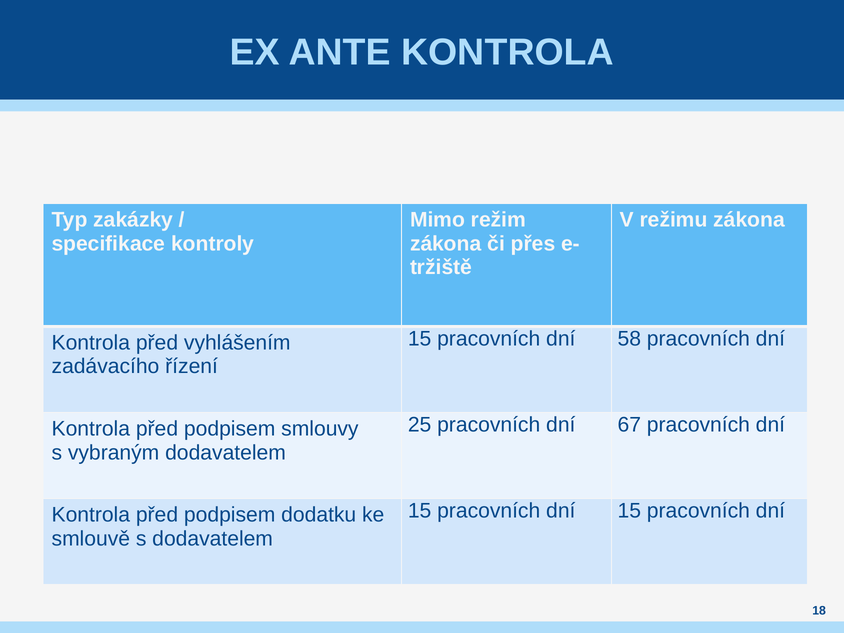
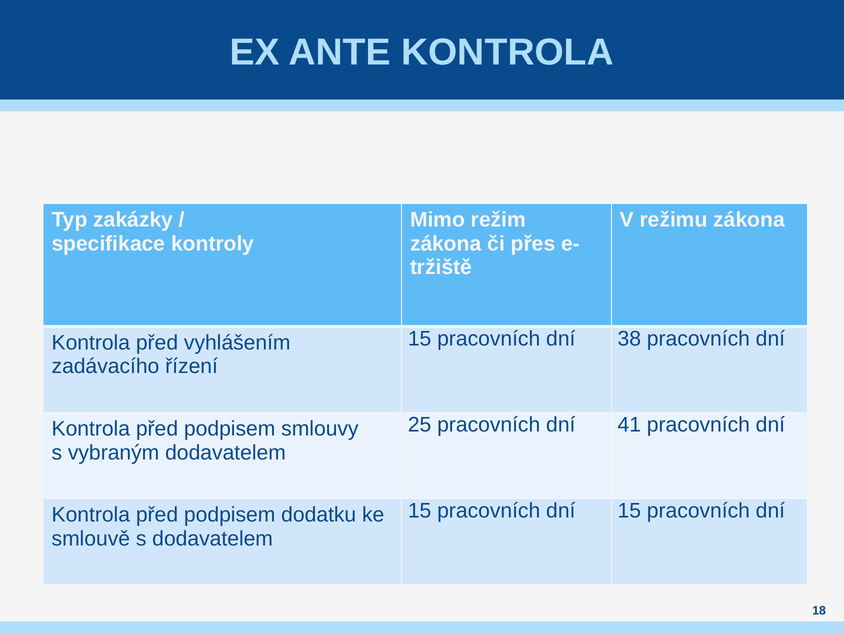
58: 58 -> 38 (629, 339)
67: 67 -> 41 (629, 425)
